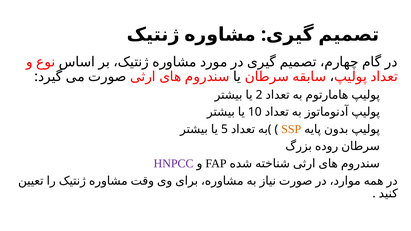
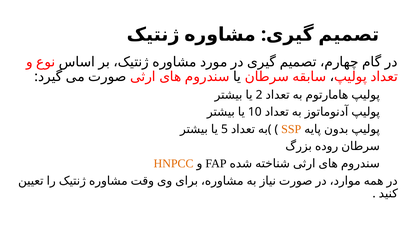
HNPCC colour: purple -> orange (174, 164)
